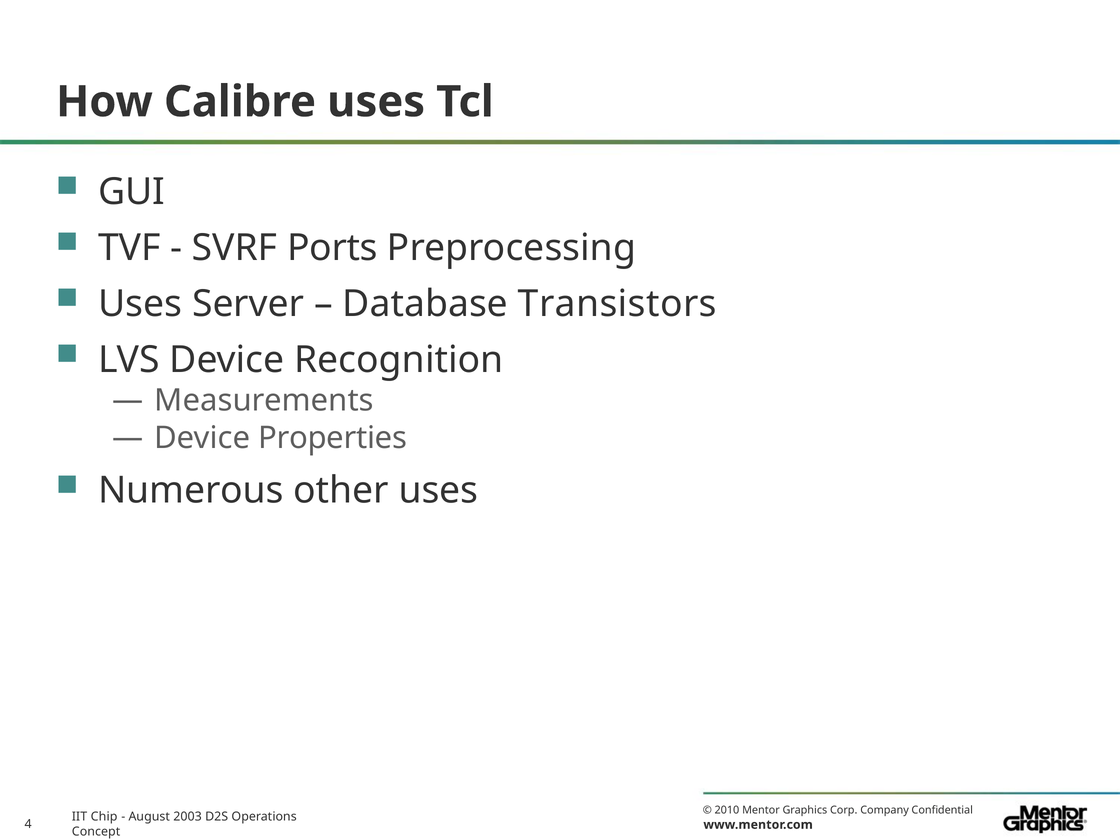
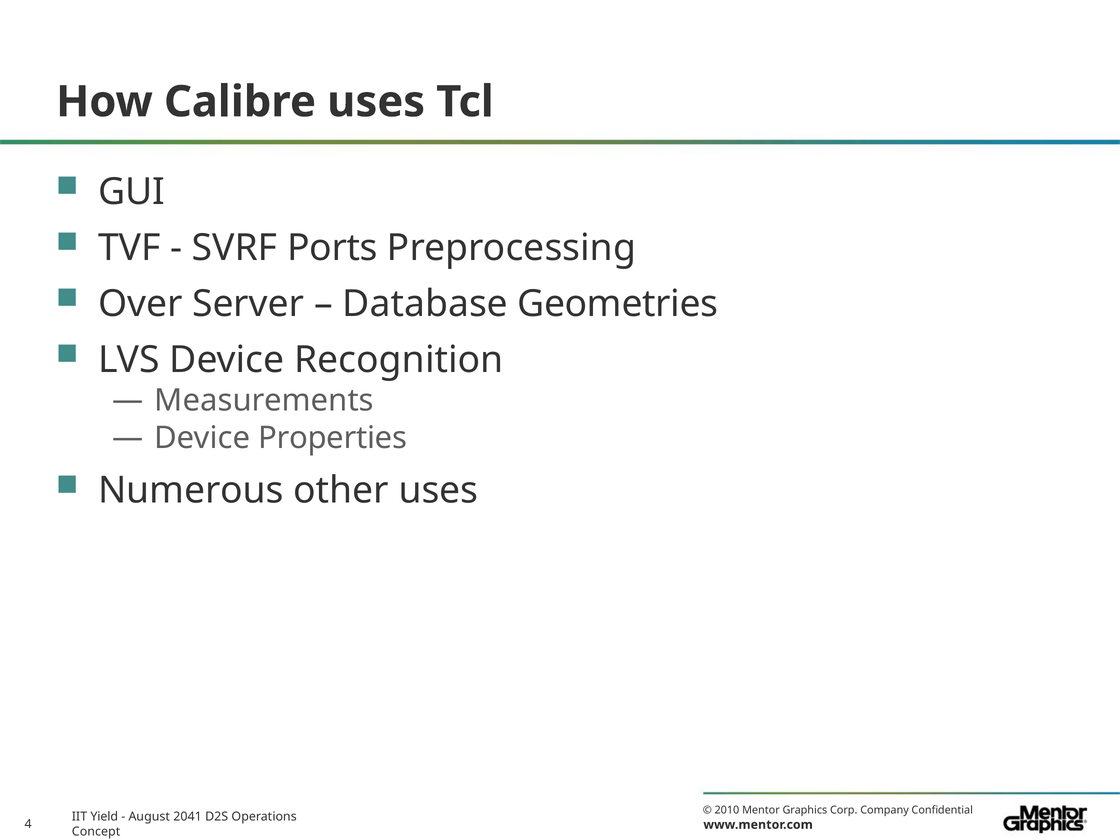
Uses: Uses -> Over (140, 304)
Transistors: Transistors -> Geometries (618, 304)
Chip: Chip -> Yield (104, 817)
2003: 2003 -> 2041 (188, 817)
